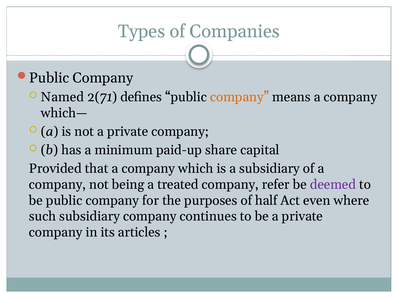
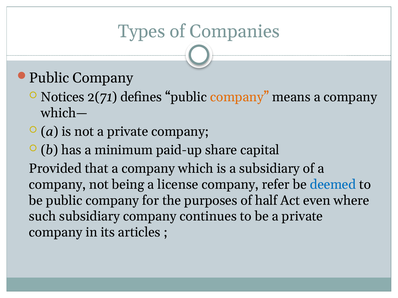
Named: Named -> Notices (63, 97)
treated: treated -> license (178, 185)
deemed colour: purple -> blue (333, 185)
